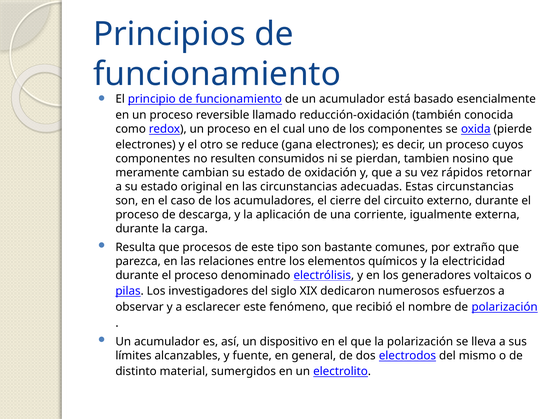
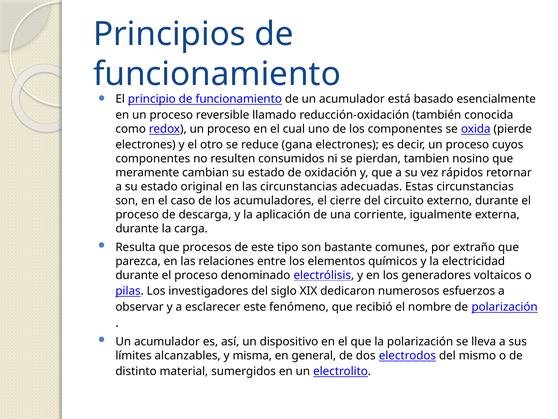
fuente: fuente -> misma (252, 355)
